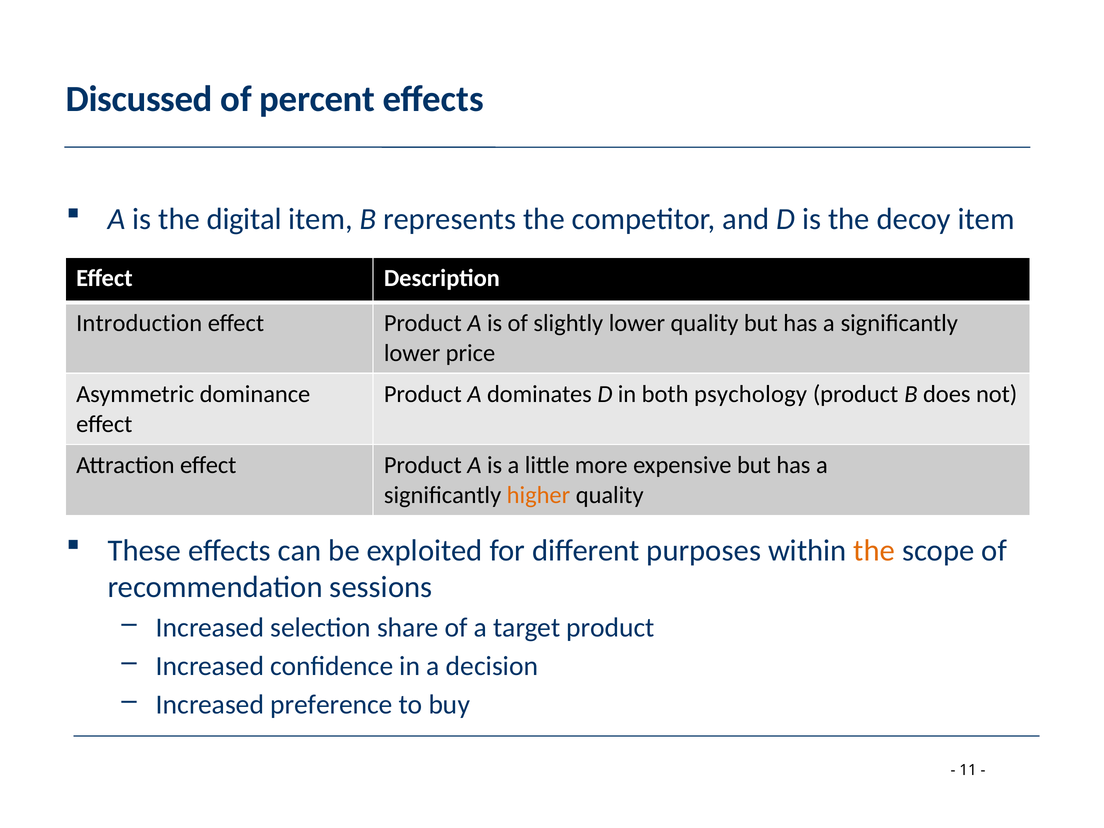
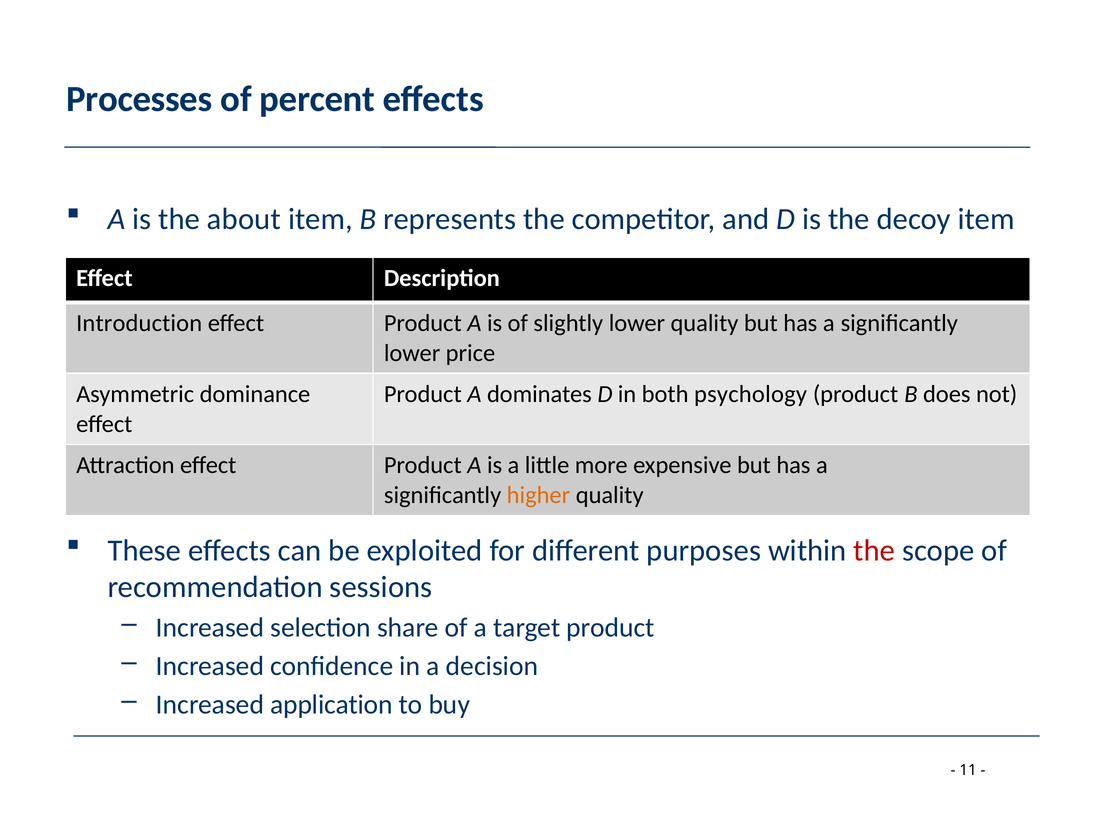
Discussed: Discussed -> Processes (139, 99)
digital: digital -> about (244, 219)
the colour: orange -> red (874, 550)
preference: preference -> application (332, 705)
